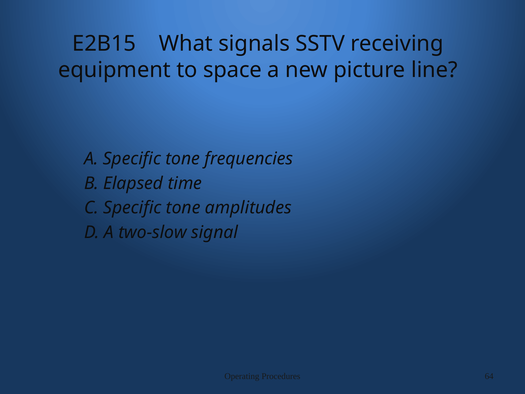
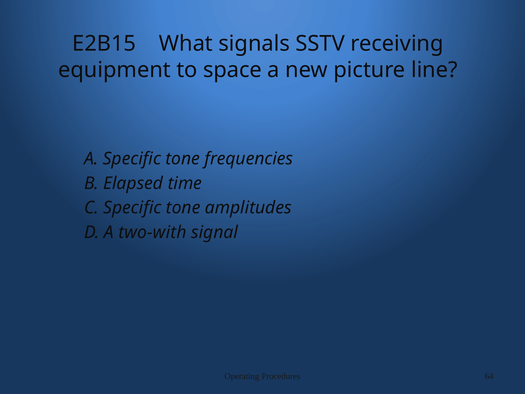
two-slow: two-slow -> two-with (152, 232)
